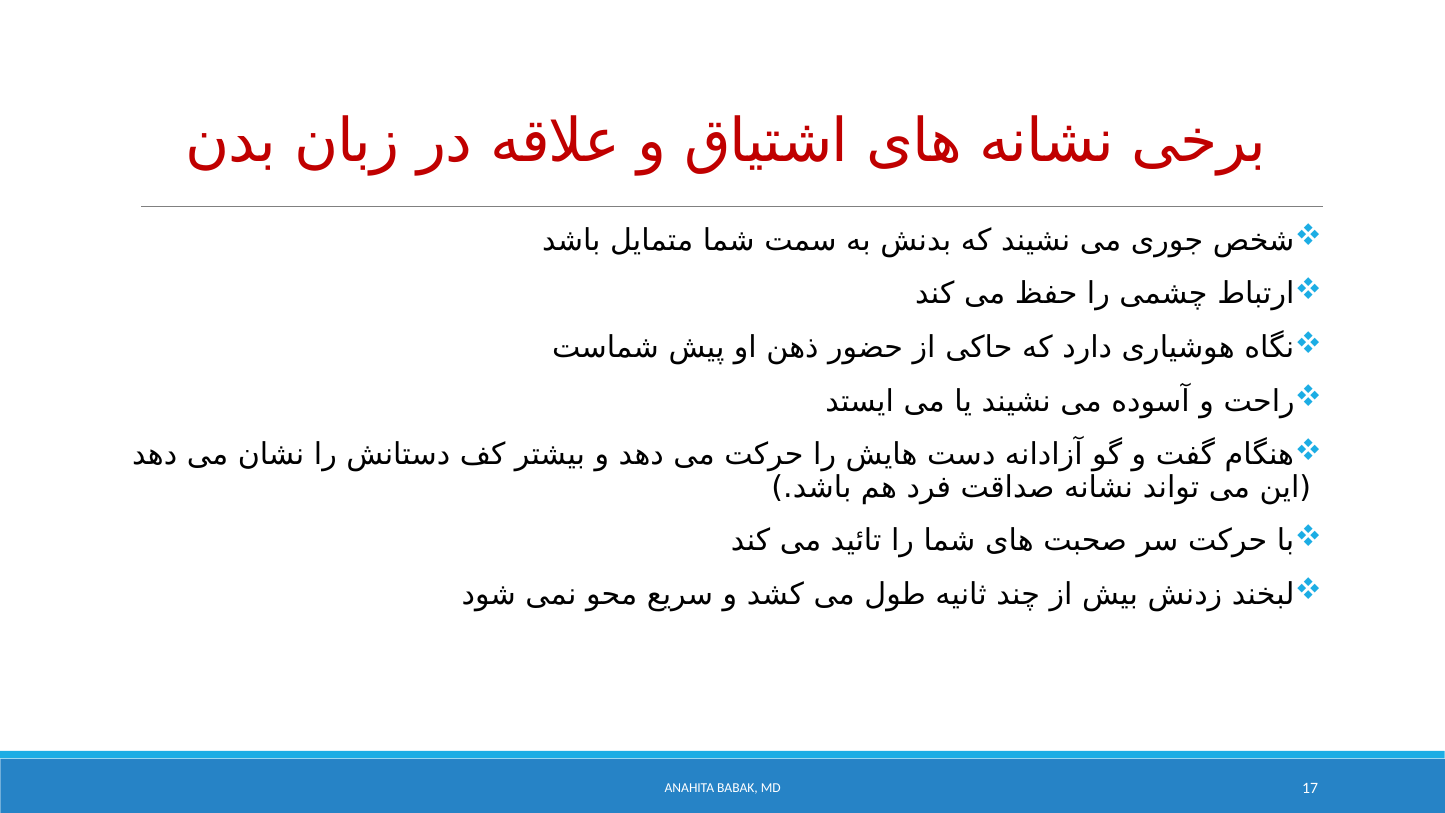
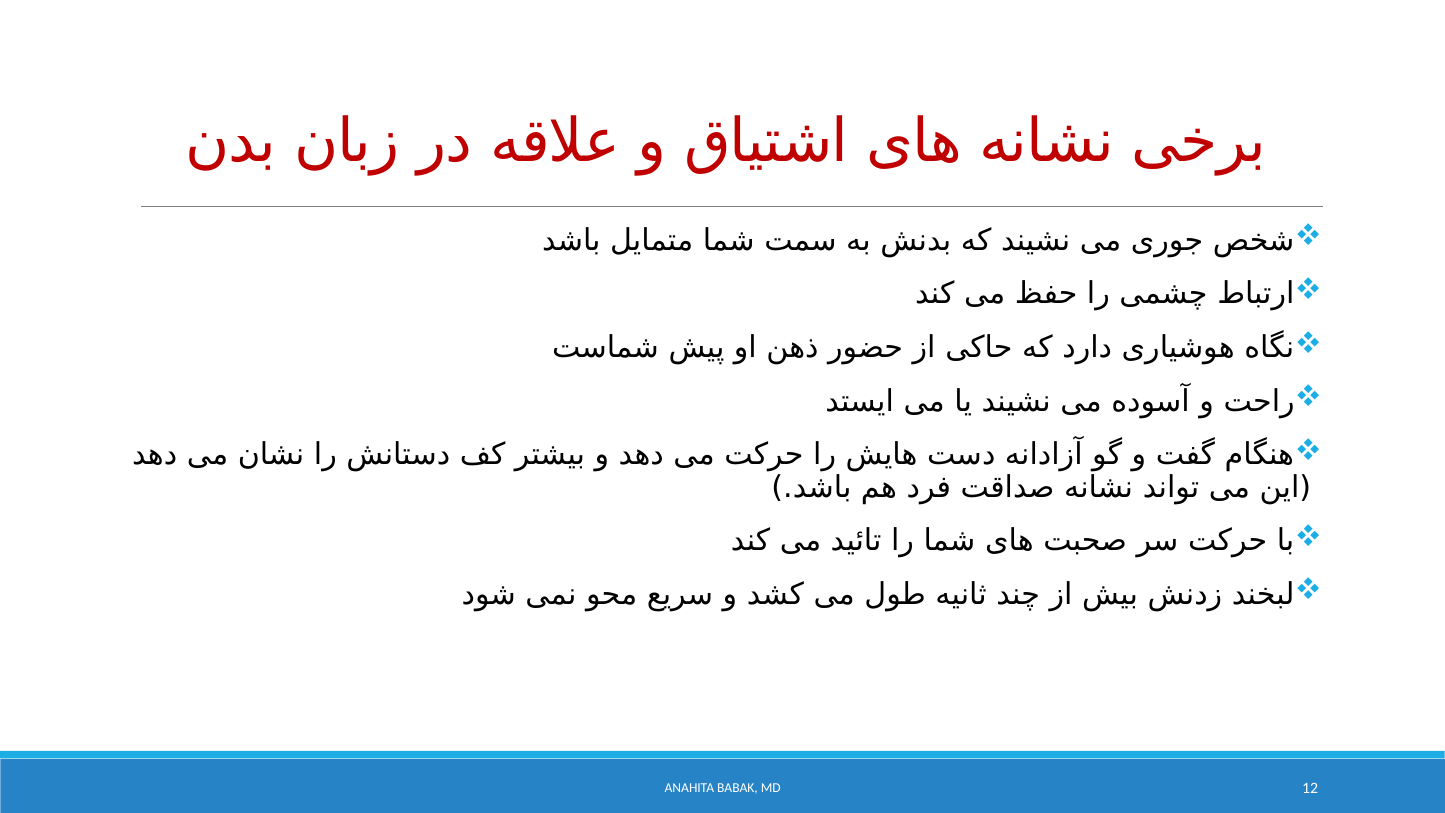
17: 17 -> 12 (1310, 788)
